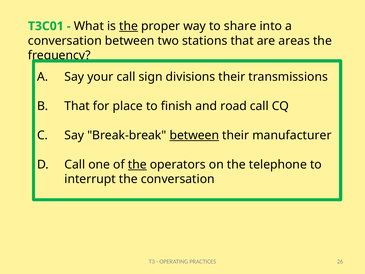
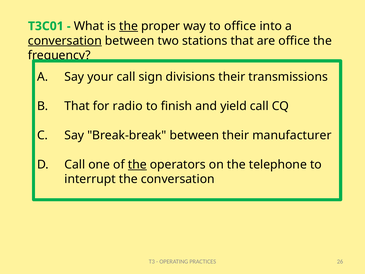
to share: share -> office (240, 26)
conversation underline: none -> present (65, 41)
are areas: areas -> office (294, 41)
place: place -> radio (128, 106)
road: road -> yield (234, 106)
between underline: present -> none (194, 135)
